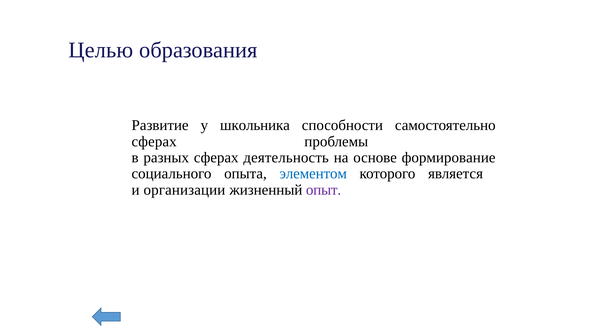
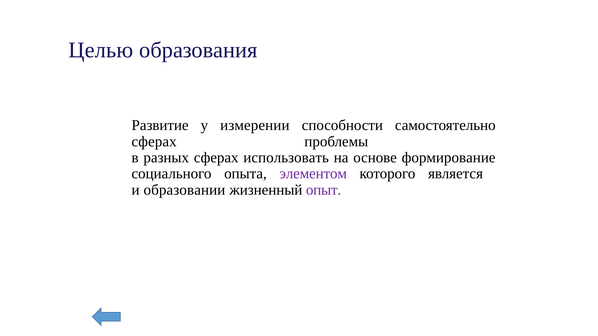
школьника: школьника -> измерении (255, 125)
деятельность: деятельность -> использовать (286, 158)
элементом colour: blue -> purple (313, 174)
организации: организации -> образовании (184, 190)
